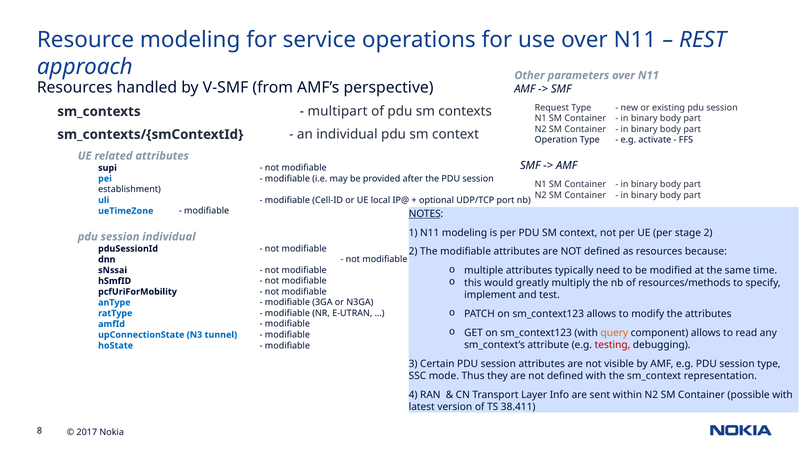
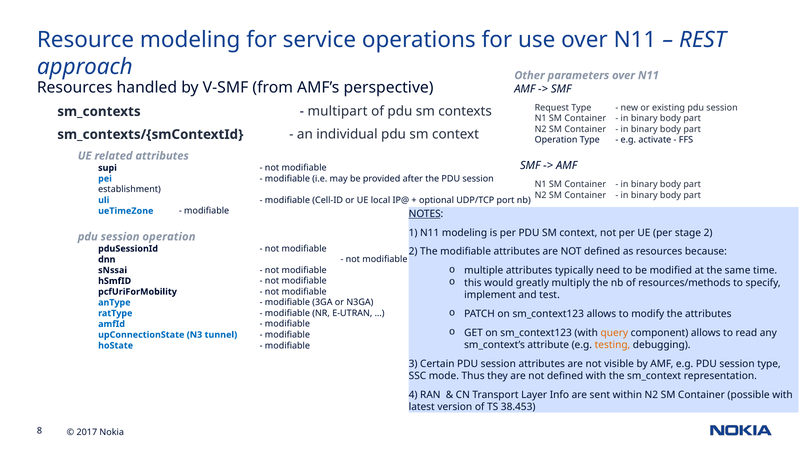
session individual: individual -> operation (169, 236)
testing colour: red -> orange (612, 345)
38.411: 38.411 -> 38.453 (518, 407)
